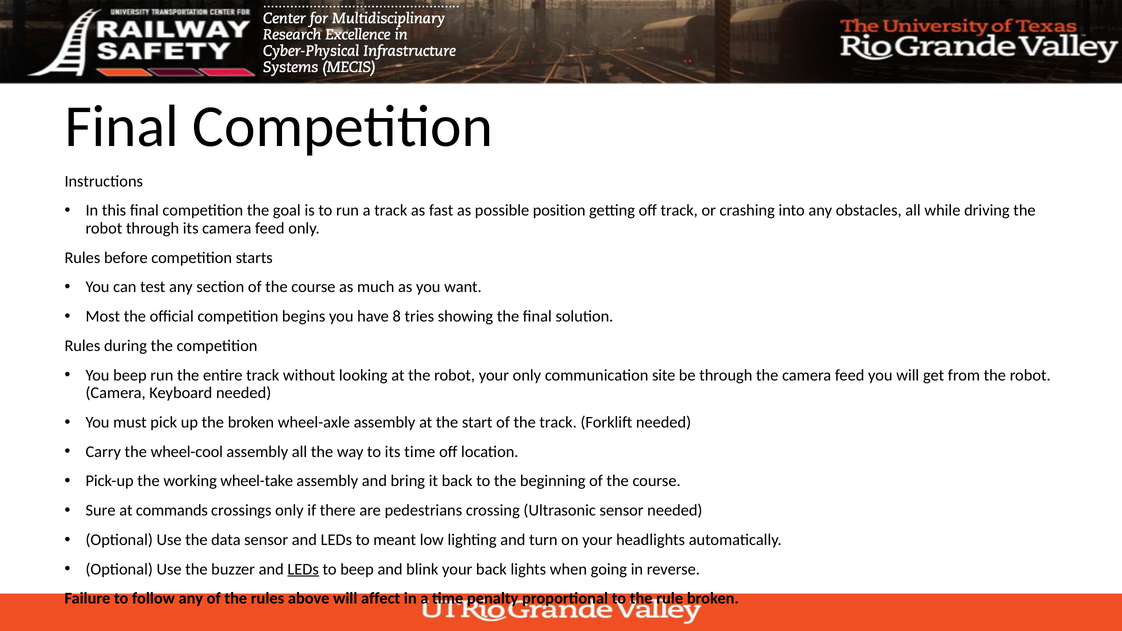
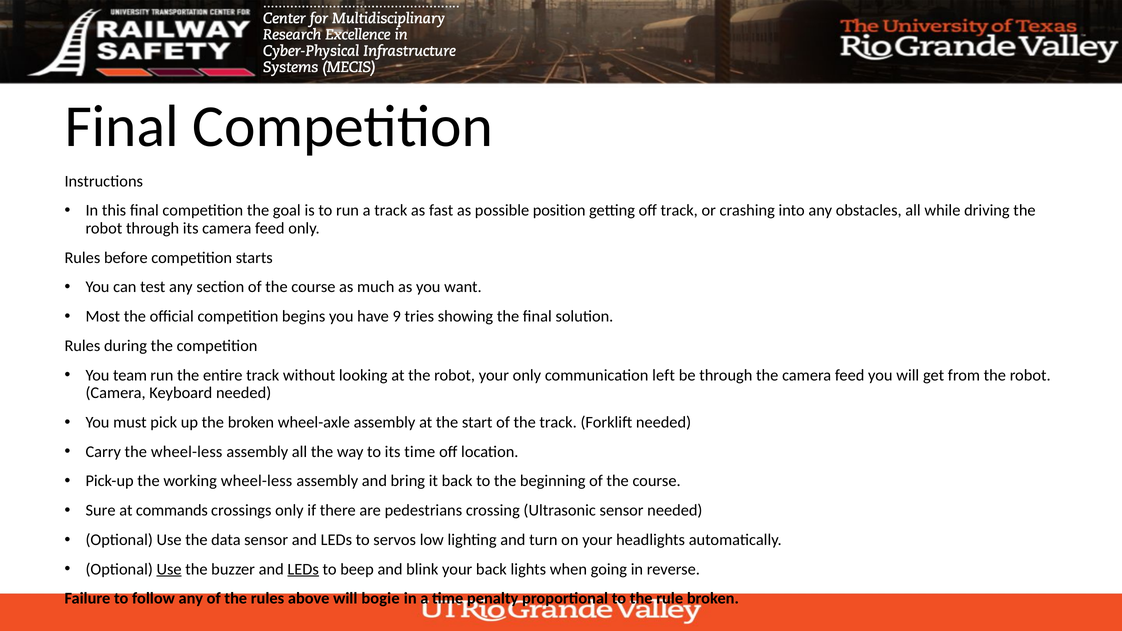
8: 8 -> 9 (397, 316)
You beep: beep -> team (130, 375)
site: site -> left (664, 375)
the wheel-cool: wheel-cool -> wheel-less (187, 452)
working wheel-take: wheel-take -> wheel-less (257, 481)
meant: meant -> servos (395, 540)
Use underline: none -> present (169, 569)
affect: affect -> bogie (381, 599)
